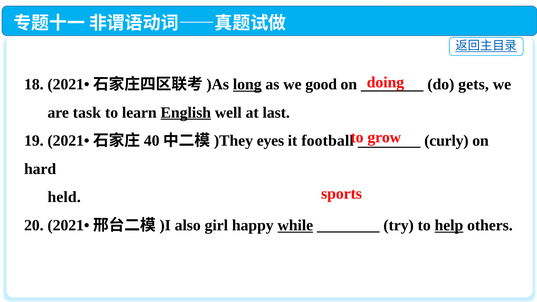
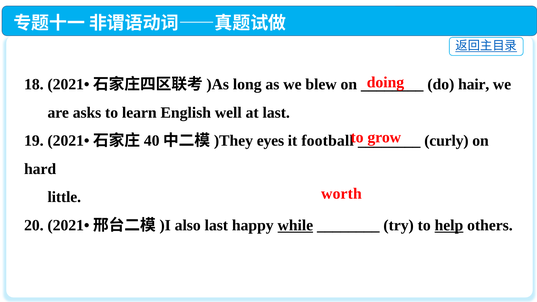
long underline: present -> none (247, 84)
good: good -> blew (321, 84)
gets: gets -> hair (474, 84)
task: task -> asks (87, 113)
English underline: present -> none (186, 113)
sports: sports -> worth (341, 194)
held: held -> little (64, 197)
also girl: girl -> last (216, 225)
